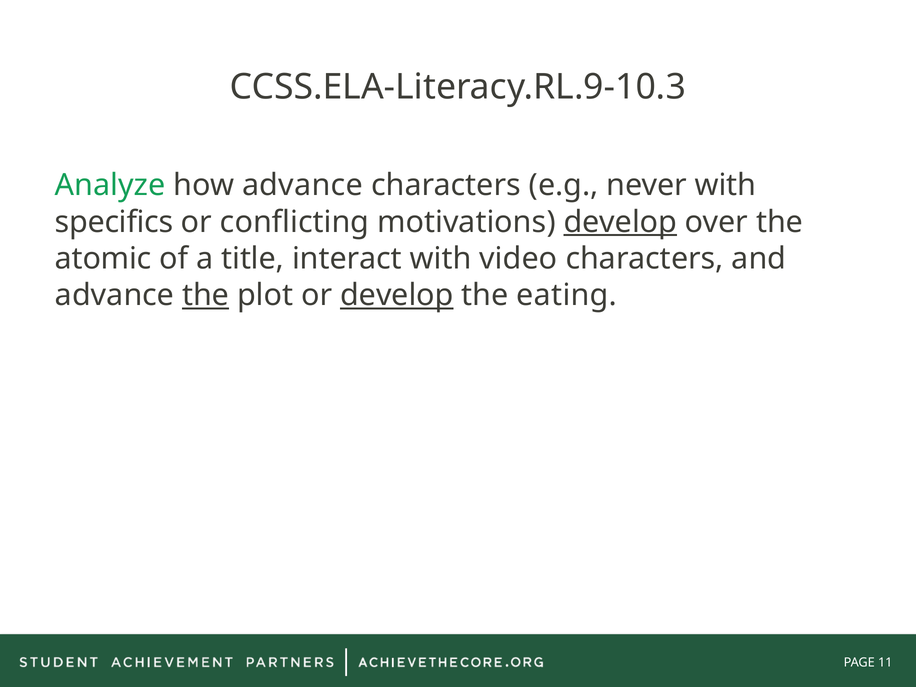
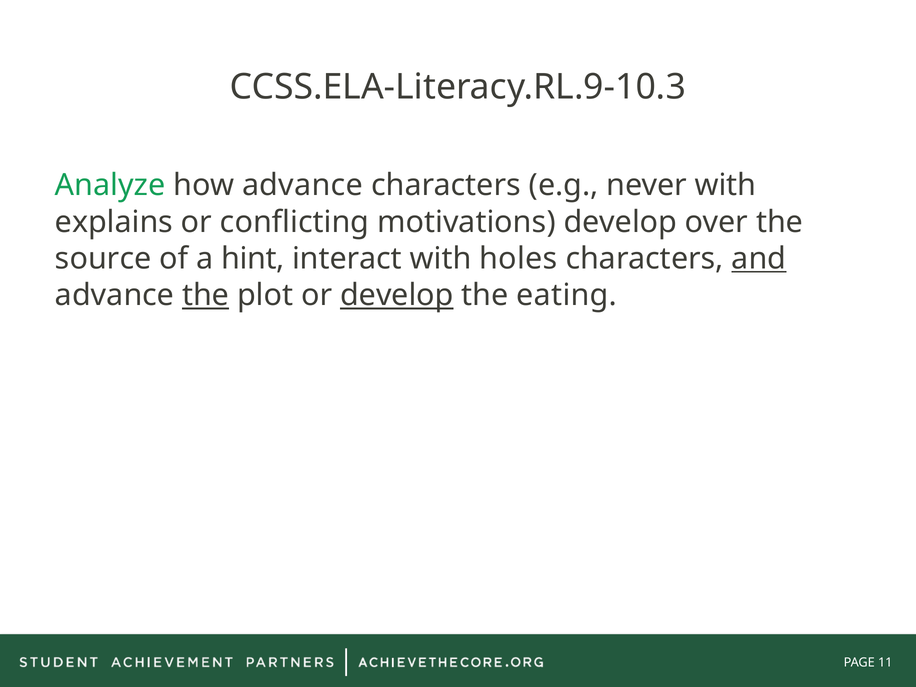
specifics: specifics -> explains (114, 222)
develop underline: present -> none (620, 222)
atomic: atomic -> source (103, 259)
title: title -> hint (253, 259)
video: video -> holes (518, 259)
and underline: none -> present (759, 259)
